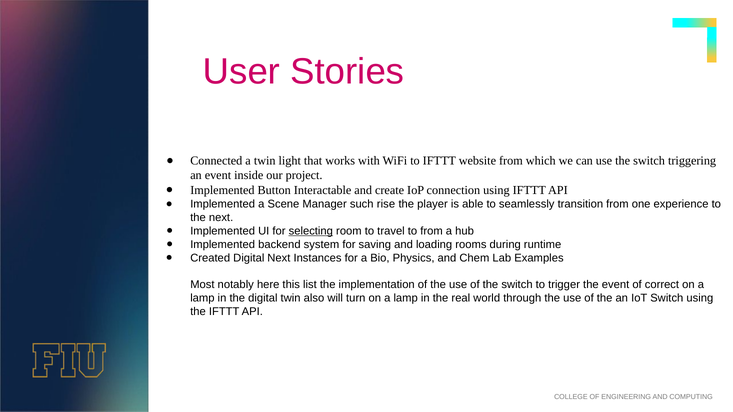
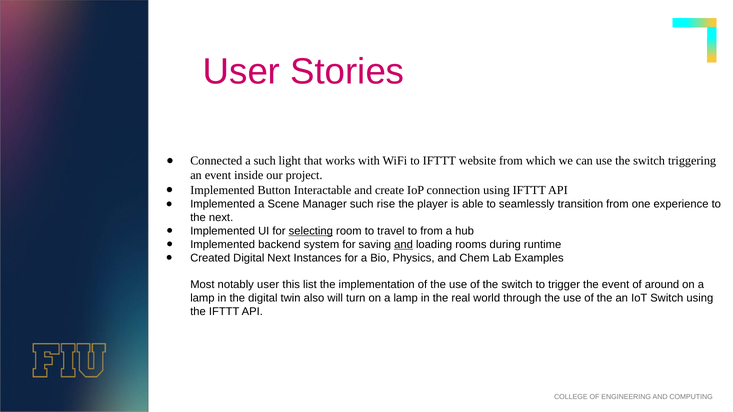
a twin: twin -> such (265, 161)
and underline: none -> present (404, 245)
notably here: here -> user (268, 285)
correct: correct -> around (662, 285)
